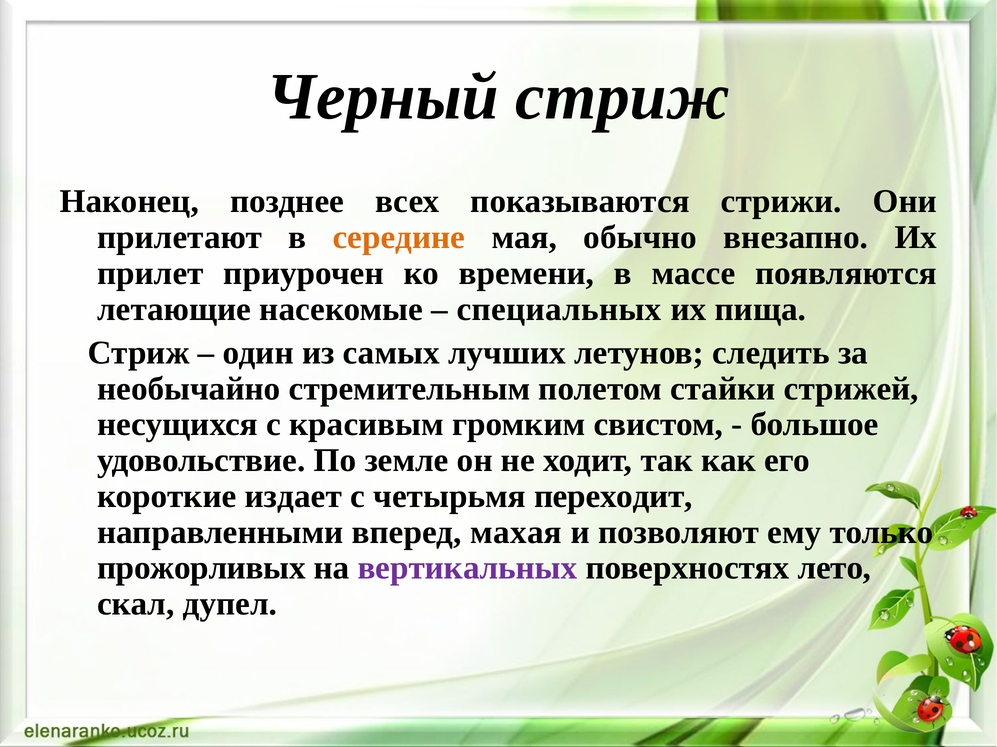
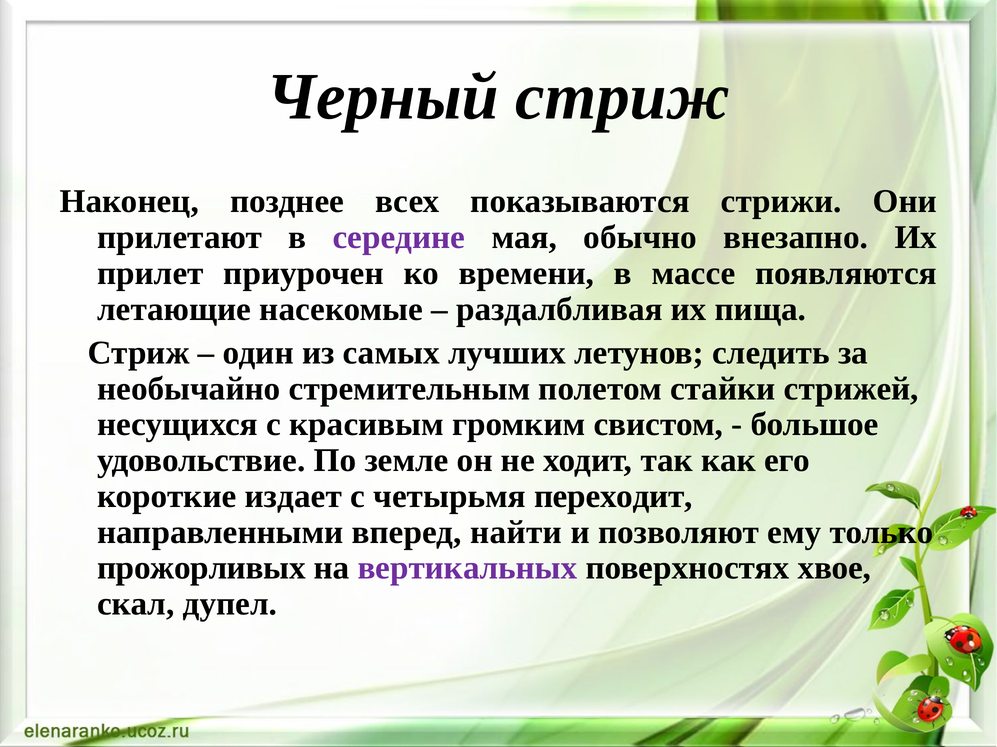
середине colour: orange -> purple (399, 238)
специальных: специальных -> раздалбливая (559, 309)
махая: махая -> найти (516, 533)
лето: лето -> хвое (834, 568)
